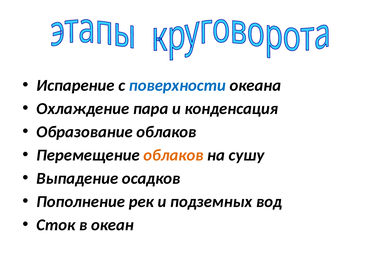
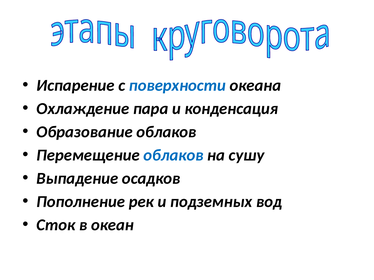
облаков colour: orange -> blue (173, 155)
